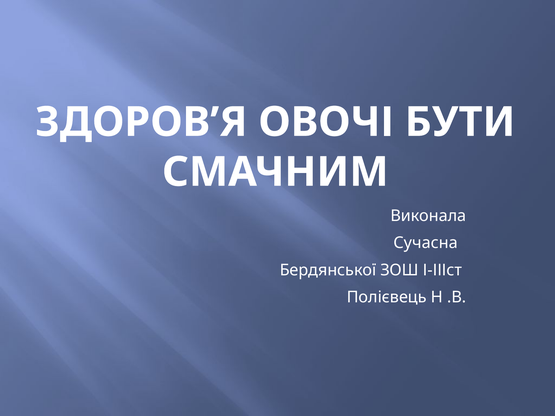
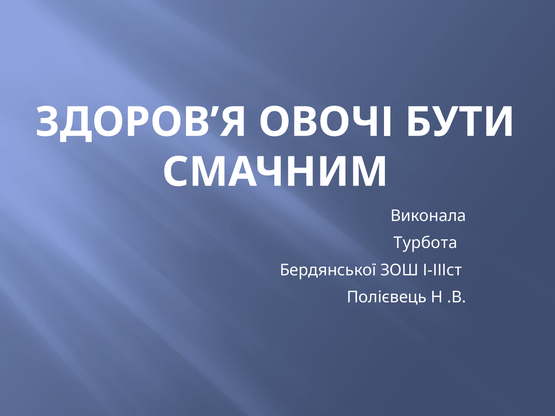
Сучасна: Сучасна -> Турбота (426, 243)
